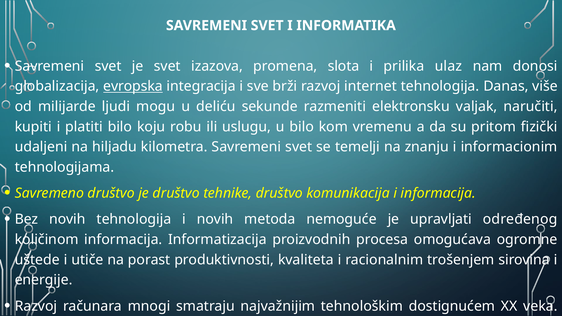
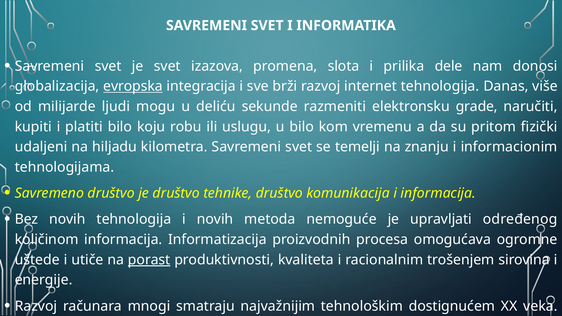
ulaz: ulaz -> dele (449, 66)
valjak: valjak -> grade (477, 107)
porast underline: none -> present (149, 260)
